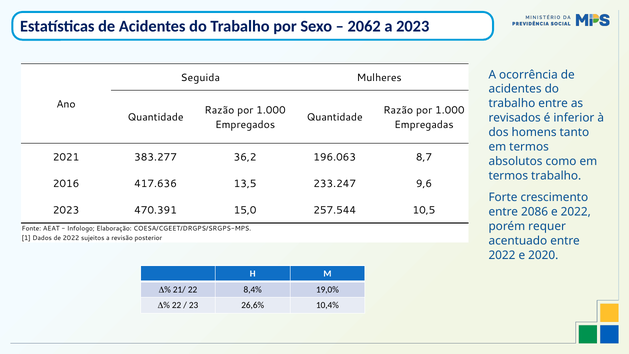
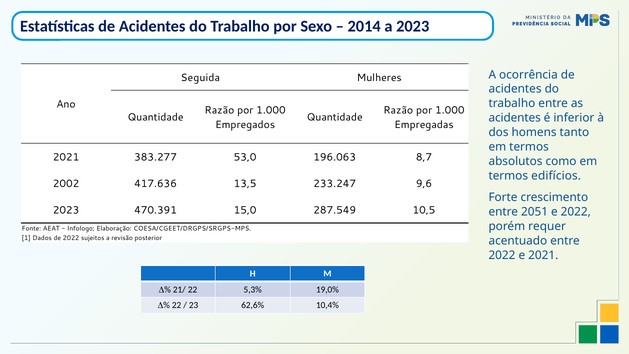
2062: 2062 -> 2014 (364, 26)
revisados: revisados -> acidentes (515, 118)
36,2: 36,2 -> 53,0 (245, 157)
termos trabalho: trabalho -> edifícios (556, 176)
2016: 2016 -> 2002 (66, 184)
257.544: 257.544 -> 287.549 (335, 210)
2086: 2086 -> 2051 (535, 212)
e 2020: 2020 -> 2021 (543, 255)
8,4%: 8,4% -> 5,3% (253, 289)
26,6%: 26,6% -> 62,6% (253, 305)
